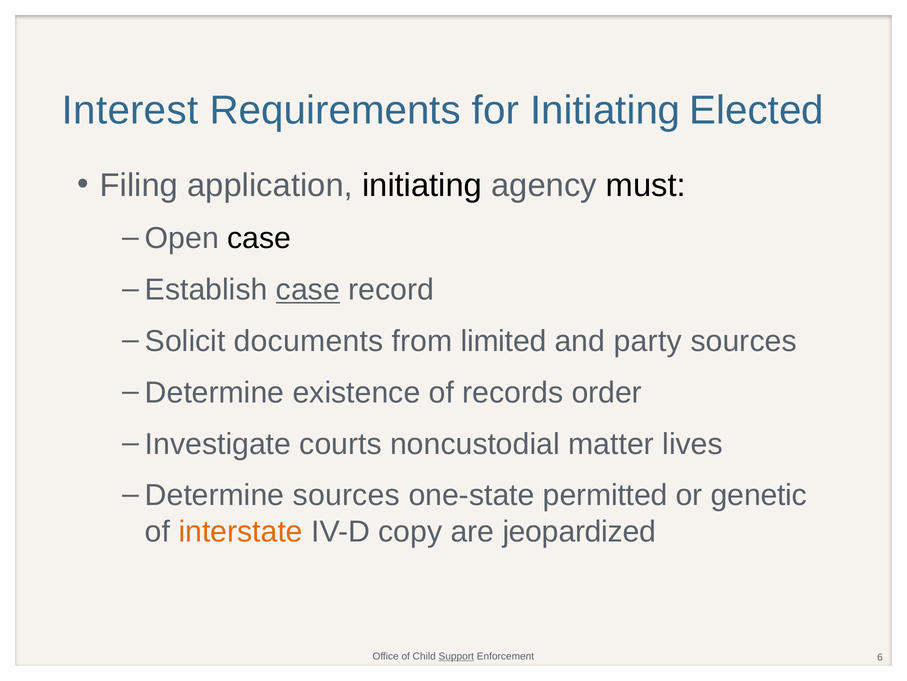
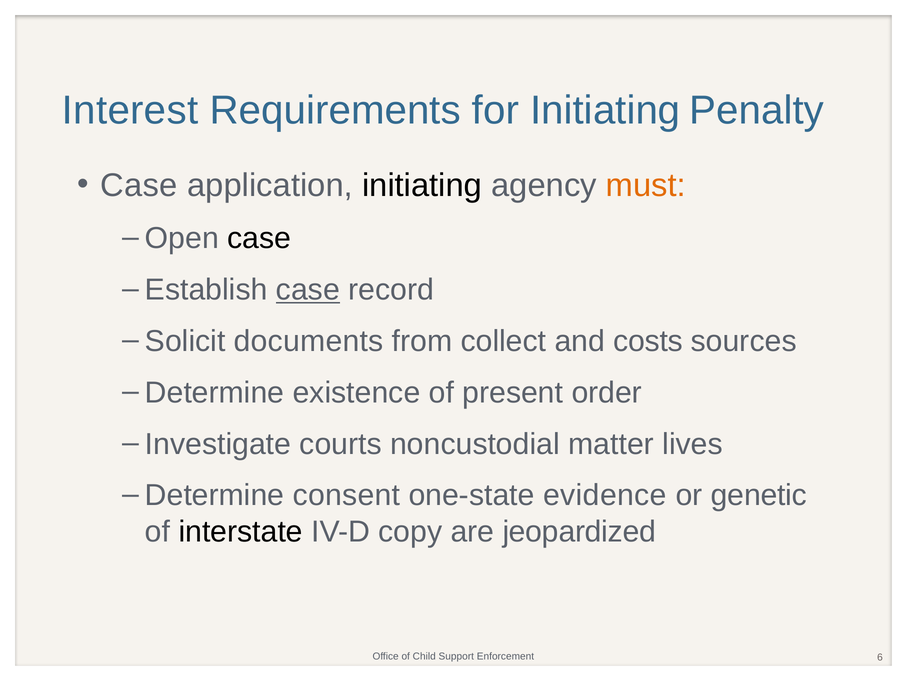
Elected: Elected -> Penalty (757, 110)
Filing: Filing -> Case (139, 185)
must colour: black -> orange (646, 185)
limited: limited -> collect (503, 341)
party: party -> costs (648, 341)
records: records -> present (513, 392)
Determine sources: sources -> consent (346, 495)
permitted: permitted -> evidence (605, 495)
interstate colour: orange -> black (241, 531)
Support underline: present -> none (456, 656)
